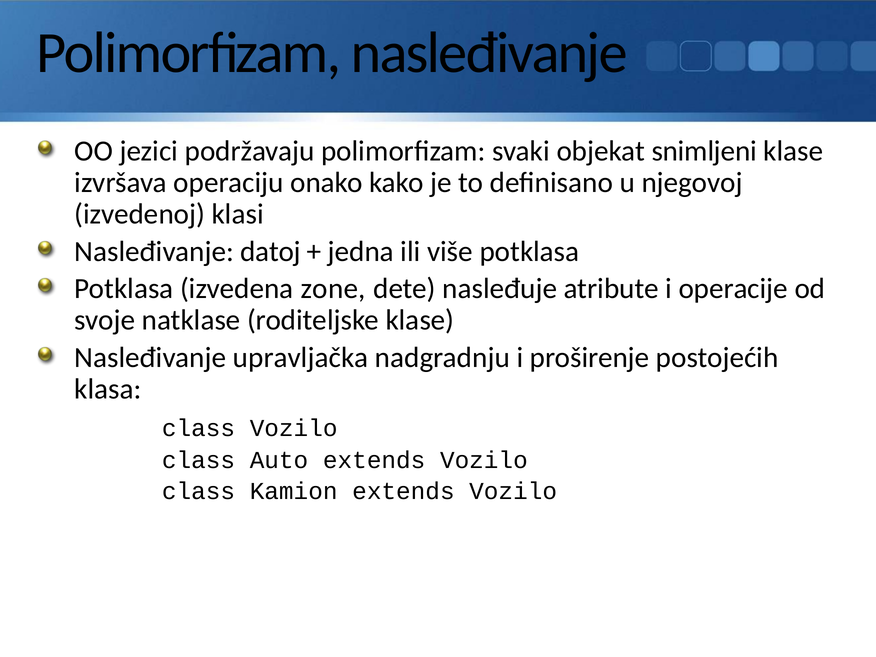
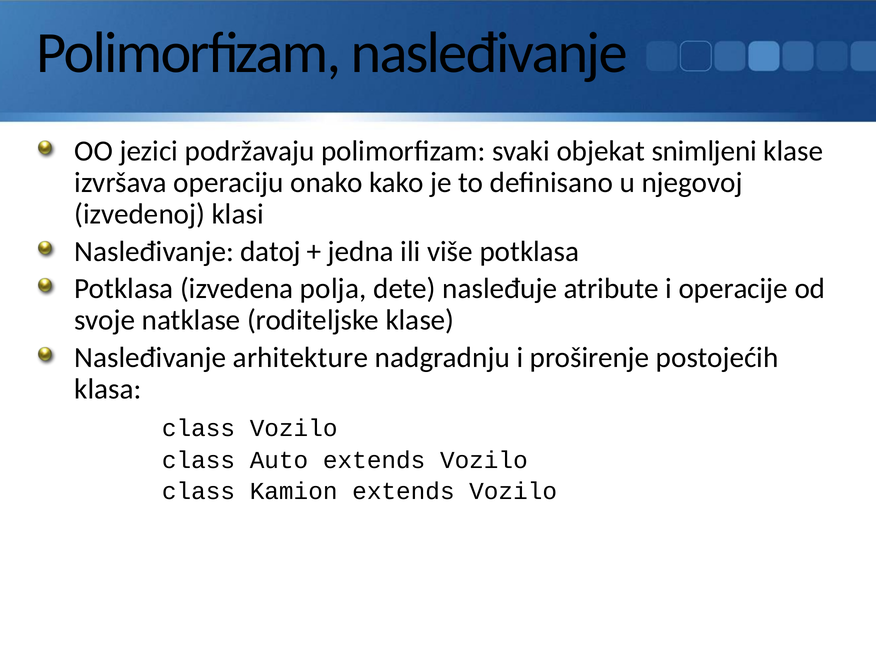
zone: zone -> polja (333, 289)
upravljačka: upravljačka -> arhitekture (301, 358)
